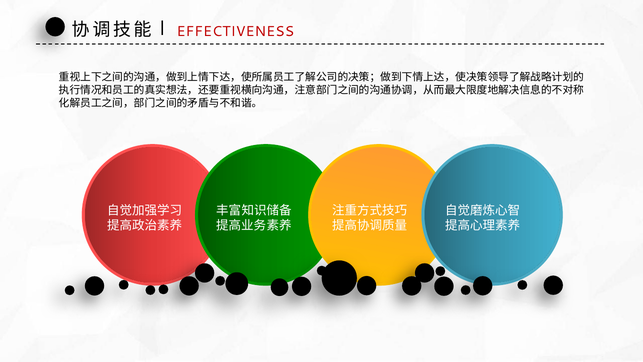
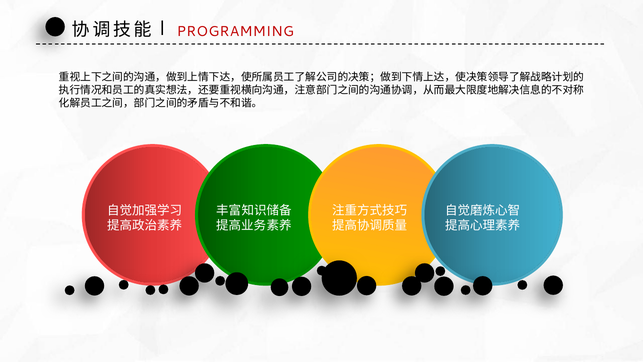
EFFECTIVENESS: EFFECTIVENESS -> PROGRAMMING (235, 32)
